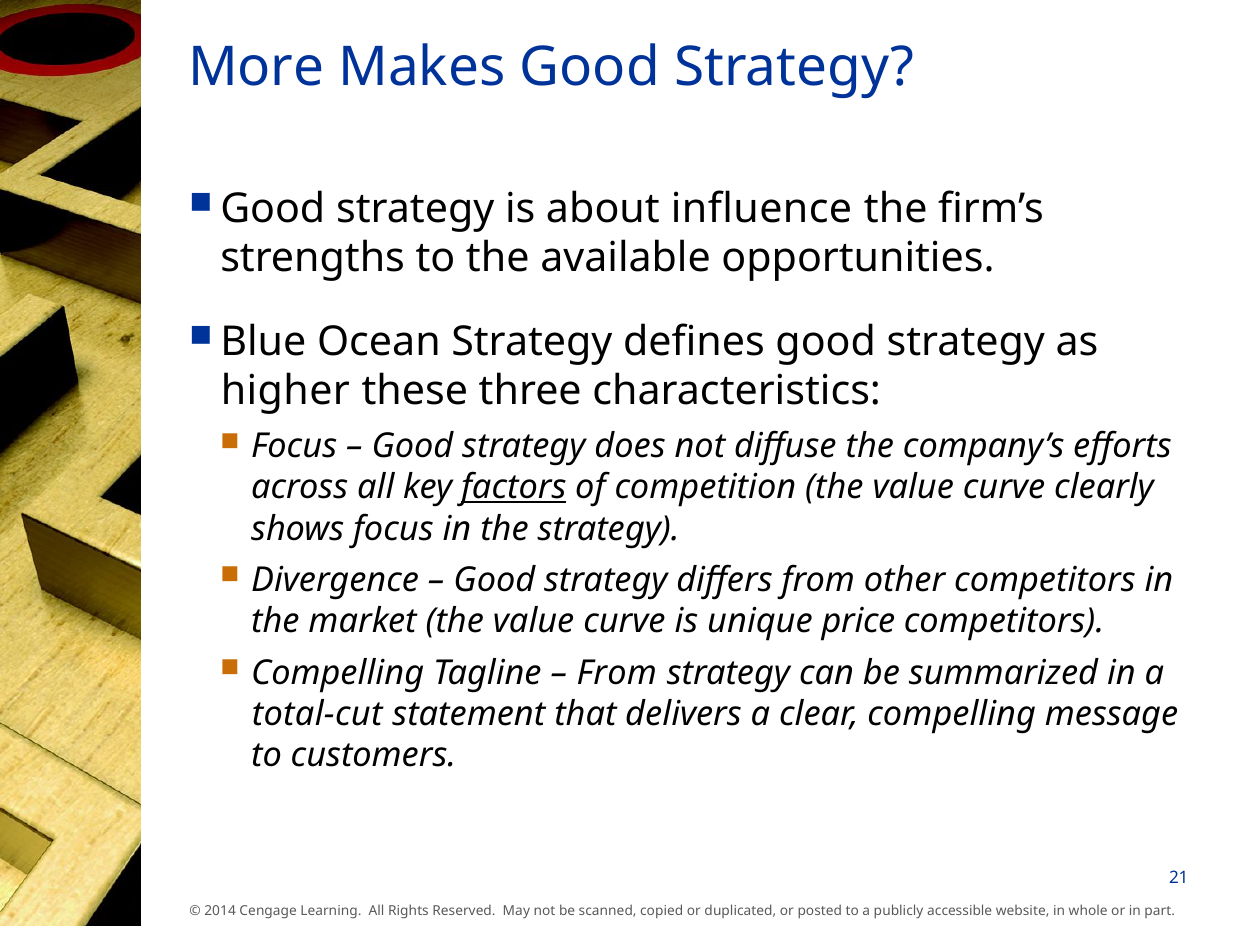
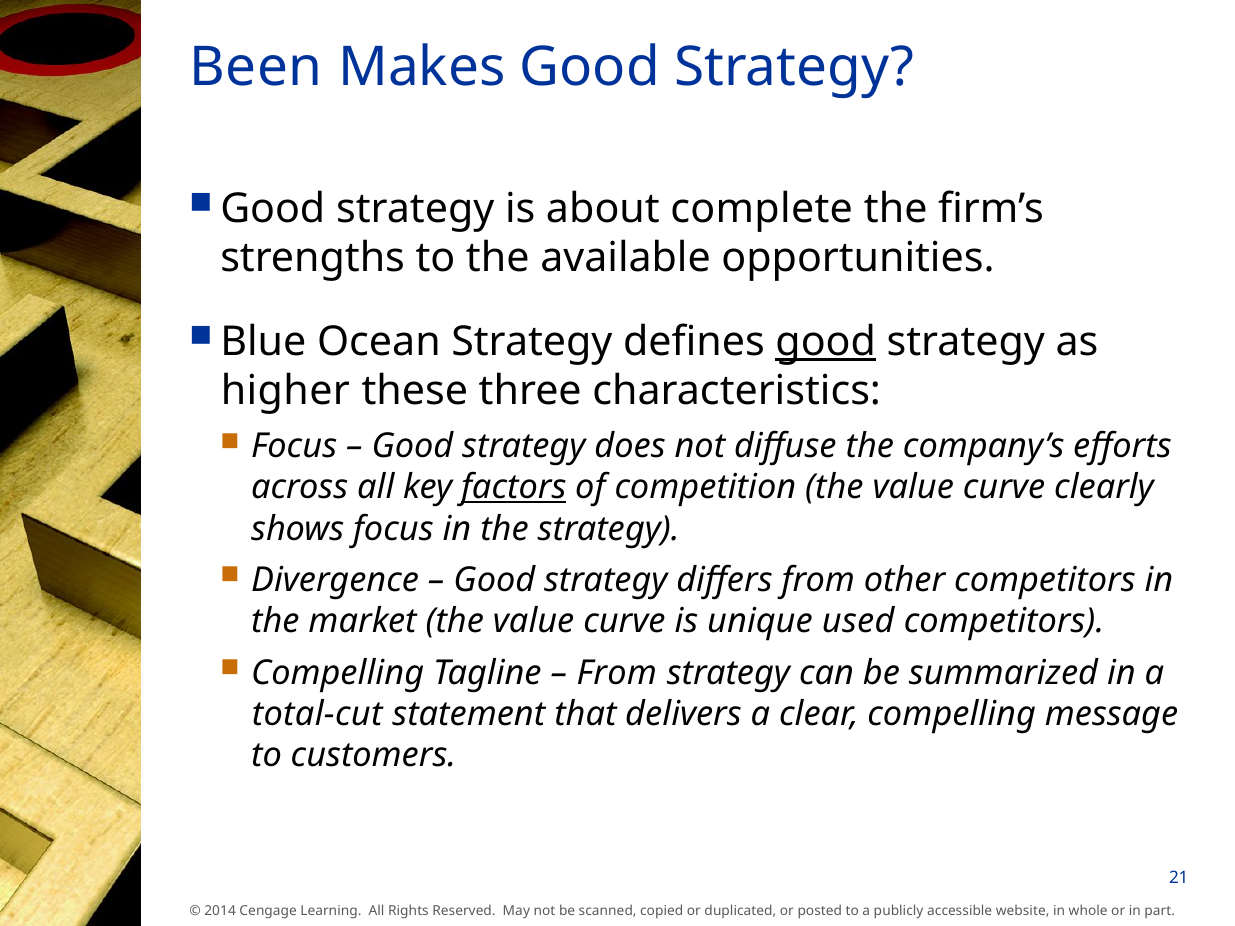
More: More -> Been (256, 67)
influence: influence -> complete (762, 209)
good underline: none -> present (826, 342)
price: price -> used (858, 622)
